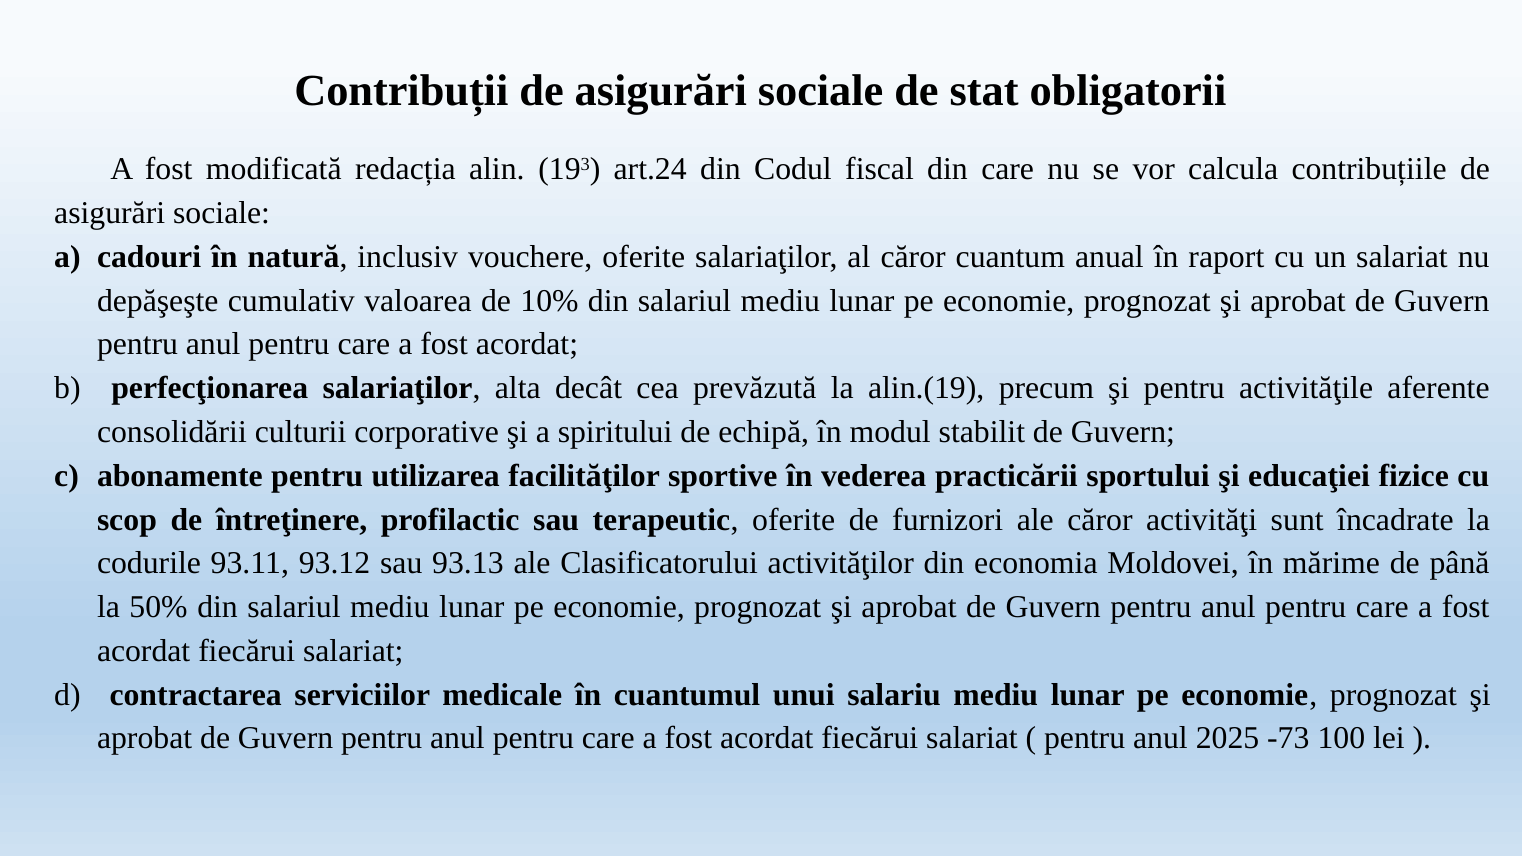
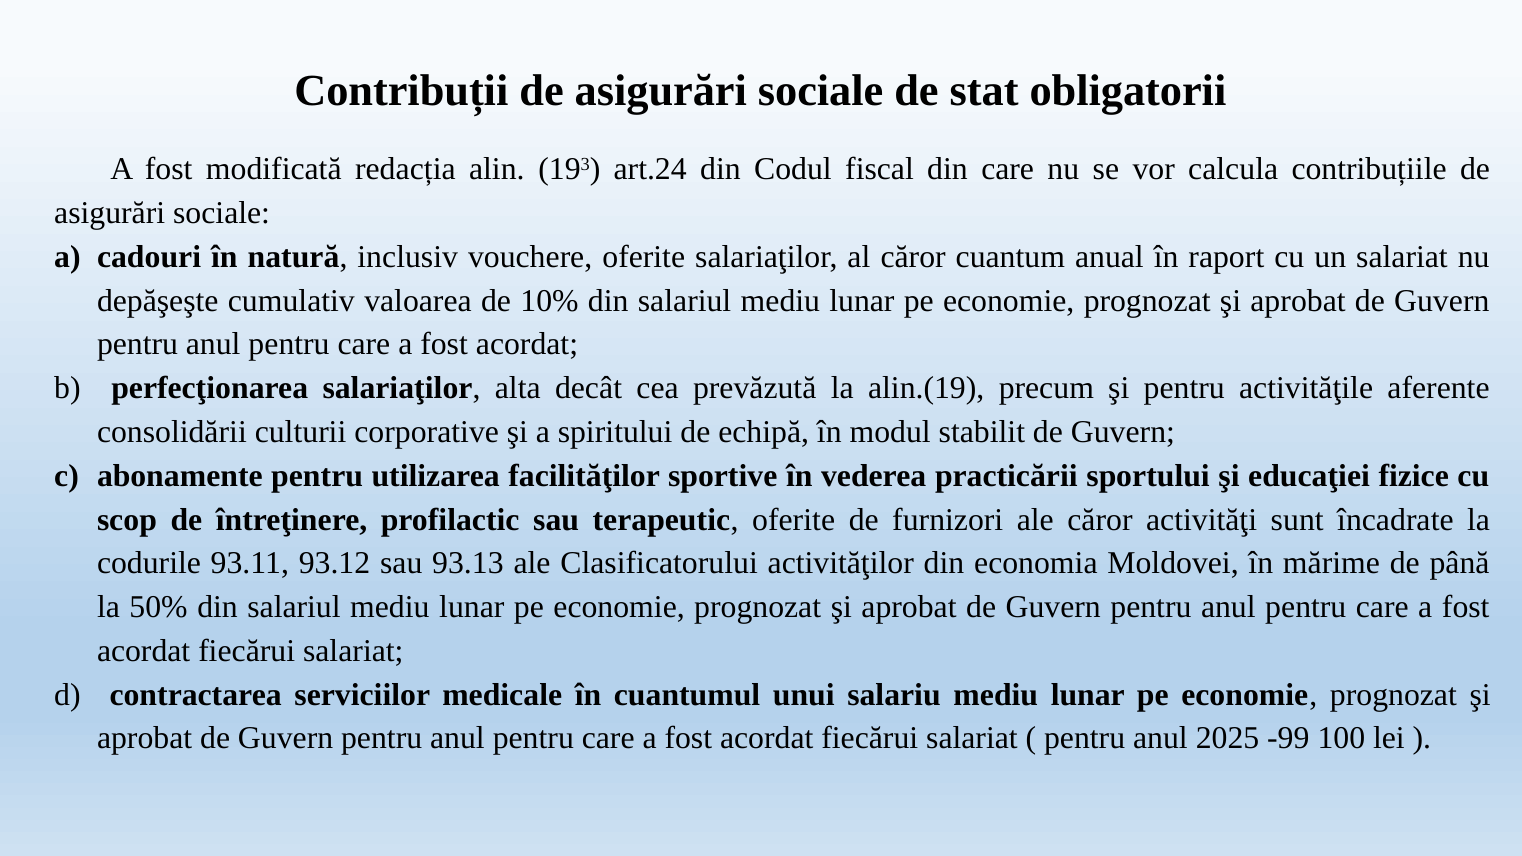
-73: -73 -> -99 (1288, 738)
